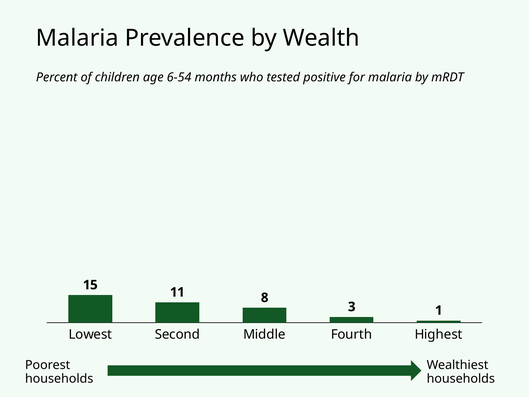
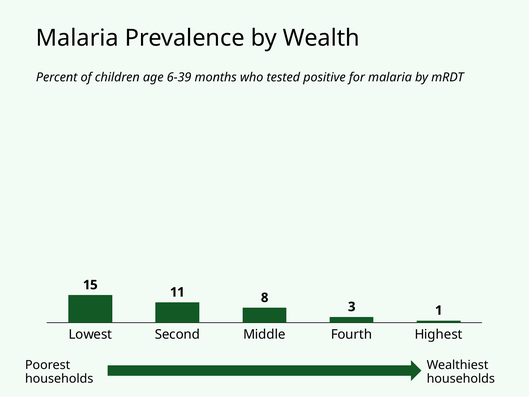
6-54: 6-54 -> 6-39 (179, 77)
